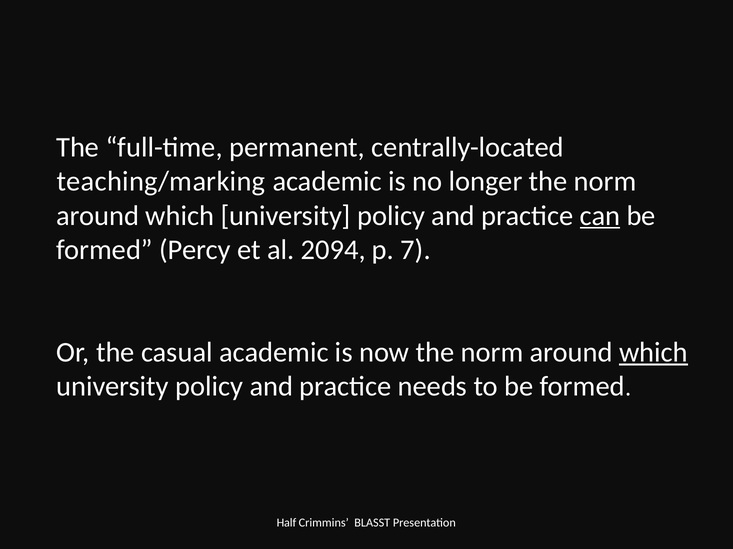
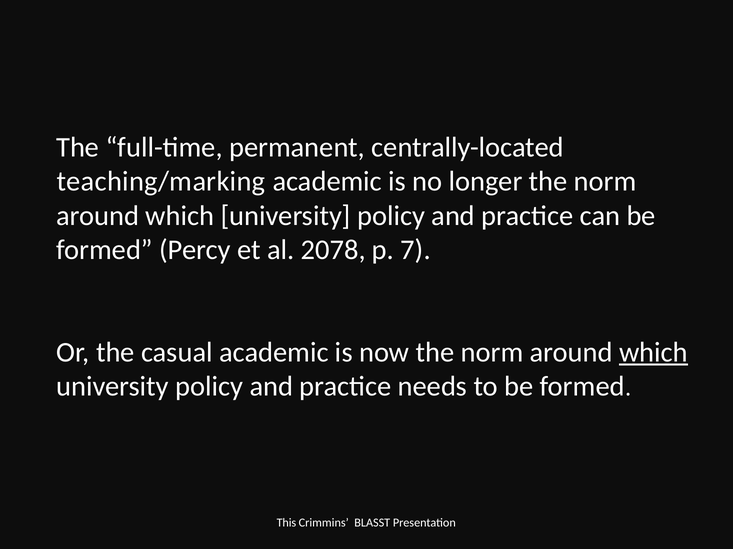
can underline: present -> none (600, 216)
2094: 2094 -> 2078 (333, 250)
Half: Half -> This (286, 523)
